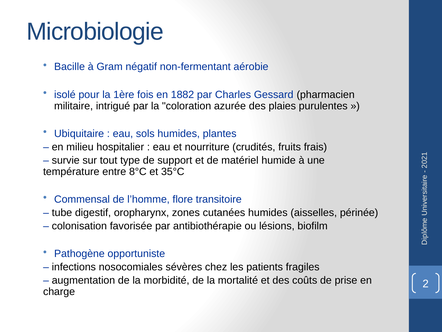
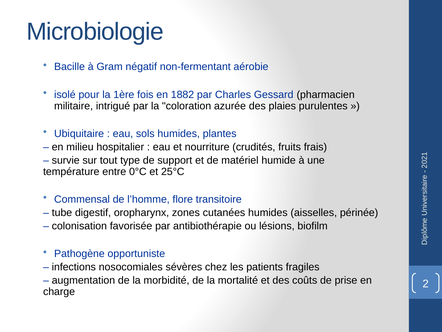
8°C: 8°C -> 0°C (138, 171)
35°C: 35°C -> 25°C (173, 171)
